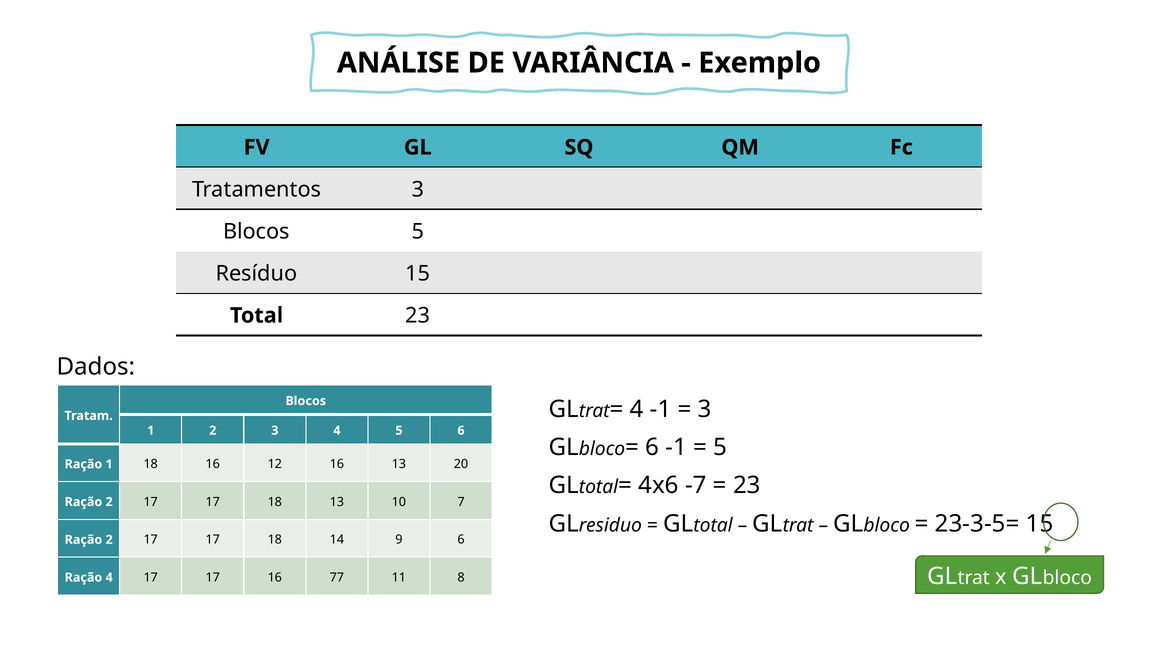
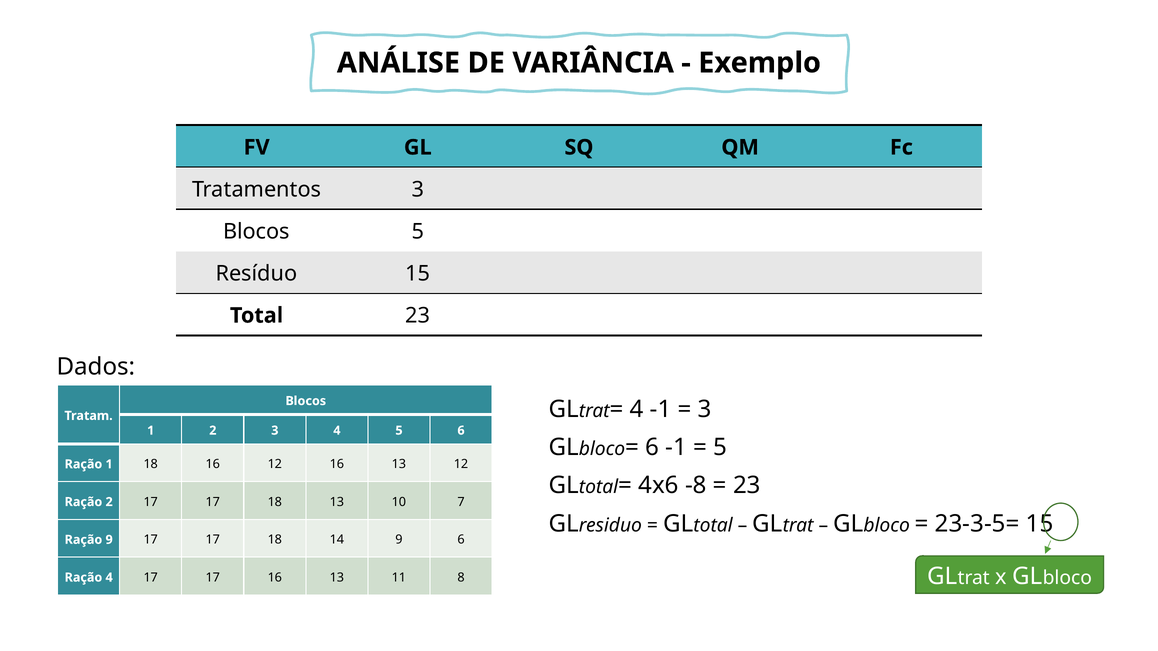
13 20: 20 -> 12 (461, 464)
-7: -7 -> -8 (696, 486)
2: 2 -> 9 (109, 540)
17 16 77: 77 -> 13 (337, 578)
